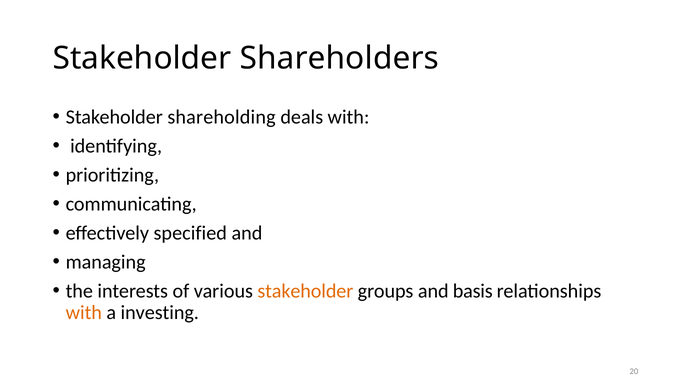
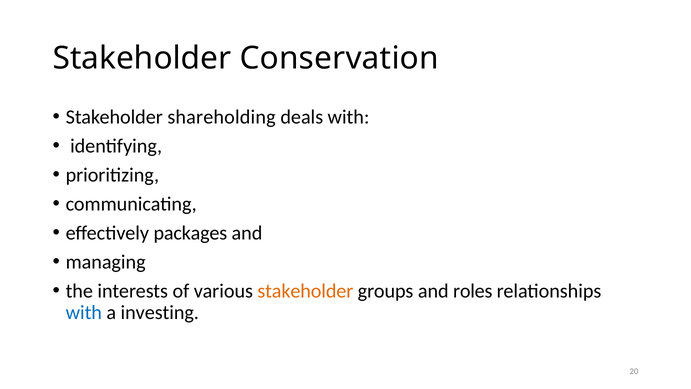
Shareholders: Shareholders -> Conservation (339, 58)
specified: specified -> packages (190, 233)
basis: basis -> roles (473, 291)
with colour: orange -> blue (84, 312)
